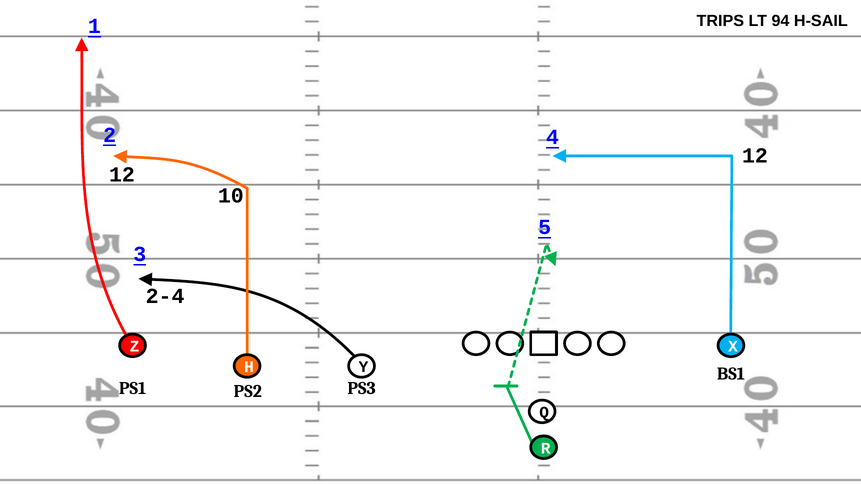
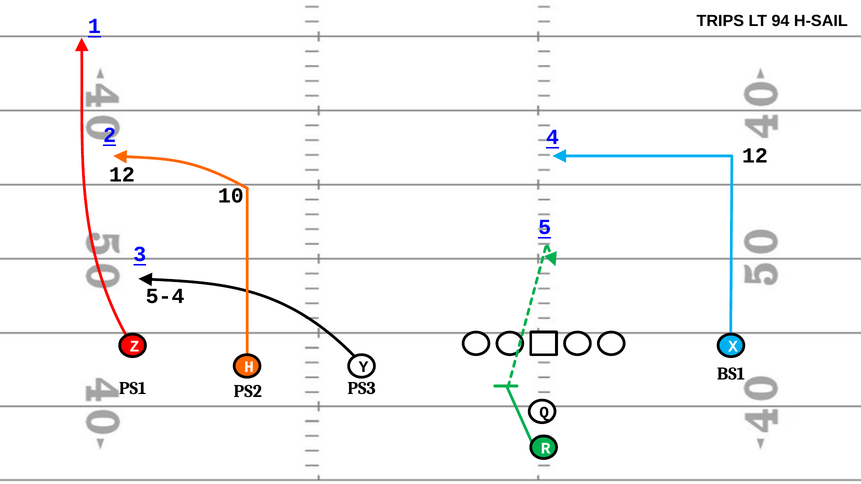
2-4: 2-4 -> 5-4 (165, 296)
